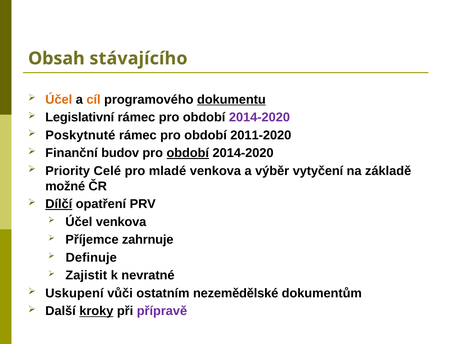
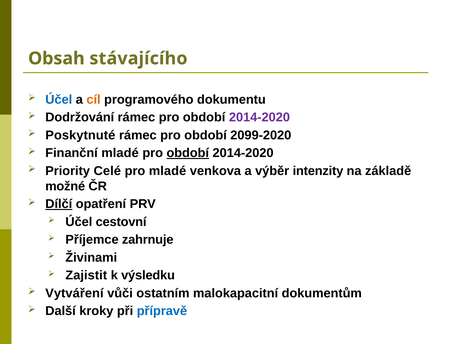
Účel colour: orange -> blue (59, 100)
dokumentu underline: present -> none (231, 100)
Legislativní: Legislativní -> Dodržování (80, 117)
2011-2020: 2011-2020 -> 2099-2020 (261, 135)
Finanční budov: budov -> mladé (120, 153)
vytyčení: vytyčení -> intenzity (318, 171)
Účel venkova: venkova -> cestovní (121, 222)
Definuje: Definuje -> Živinami (91, 258)
nevratné: nevratné -> výsledku (148, 276)
Uskupení: Uskupení -> Vytváření (74, 293)
nezemědělské: nezemědělské -> malokapacitní (236, 293)
kroky underline: present -> none (96, 311)
přípravě colour: purple -> blue (162, 311)
